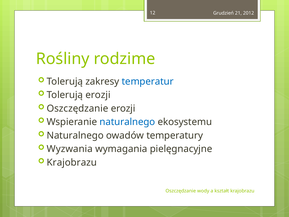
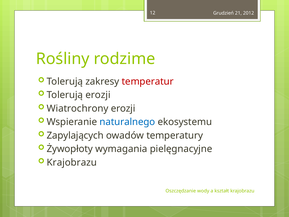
temperatur colour: blue -> red (148, 81)
Oszczędzanie: Oszczędzanie -> Wiatrochrony (78, 108)
Naturalnego: Naturalnego -> Zapylających (75, 135)
Wyzwania: Wyzwania -> Żywopłoty (70, 149)
